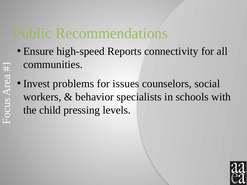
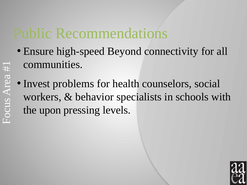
Reports: Reports -> Beyond (124, 51)
issues: issues -> health (126, 84)
child: child -> upon (50, 110)
